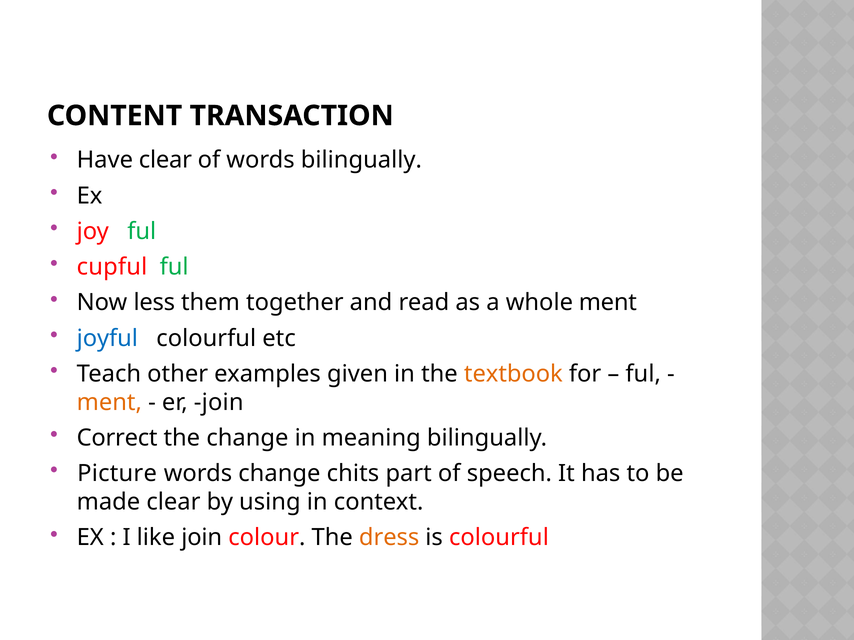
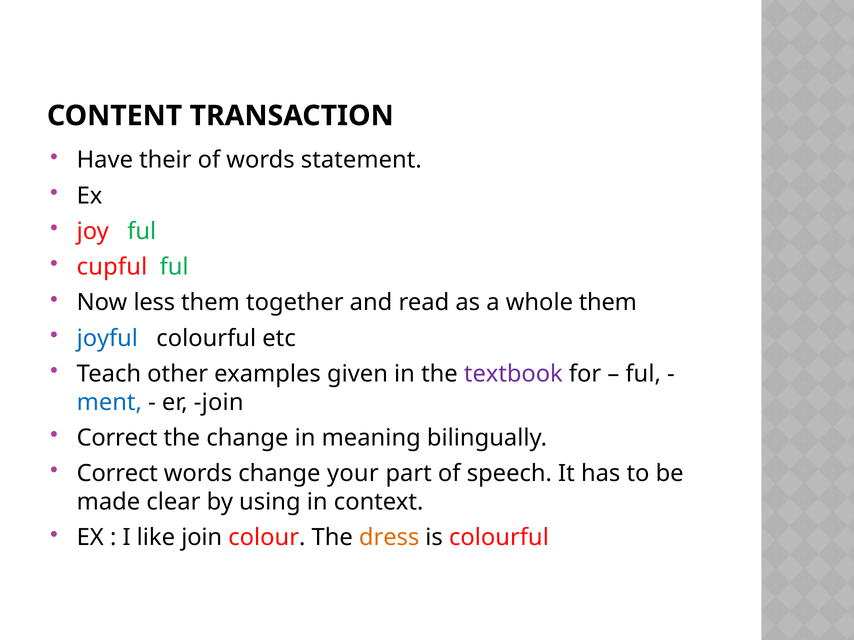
Have clear: clear -> their (165, 160)
words bilingually: bilingually -> statement (361, 160)
whole ment: ment -> them (608, 303)
textbook colour: orange -> purple (513, 374)
ment colour: orange -> blue (109, 403)
Picture: Picture -> Correct (117, 474)
chits: chits -> your (353, 474)
